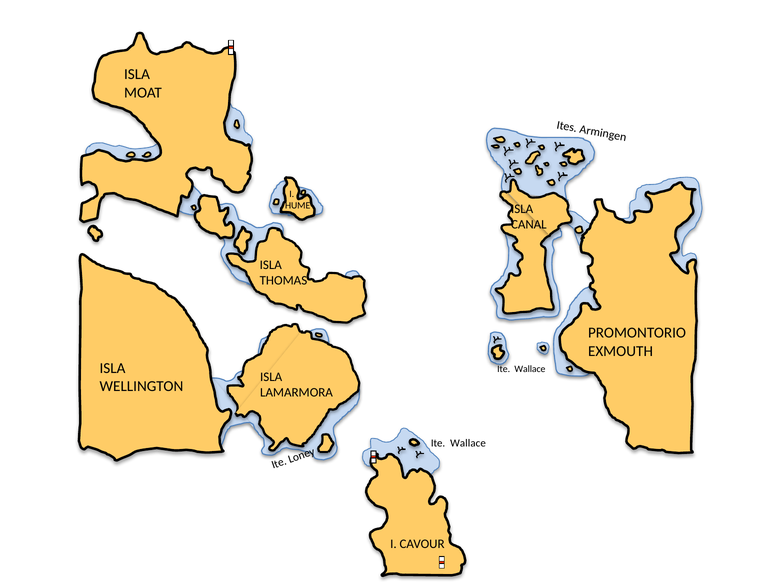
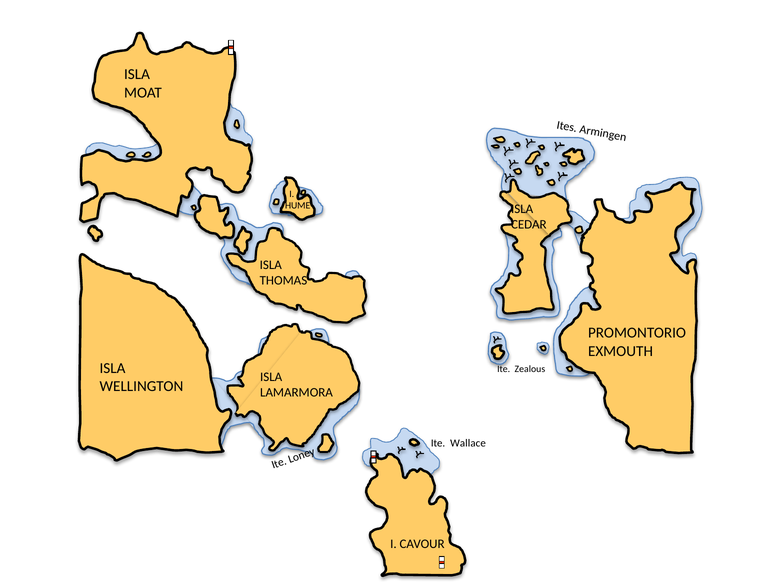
CANAL: CANAL -> CEDAR (529, 225)
Wallace: Wallace -> Zealous (530, 369)
